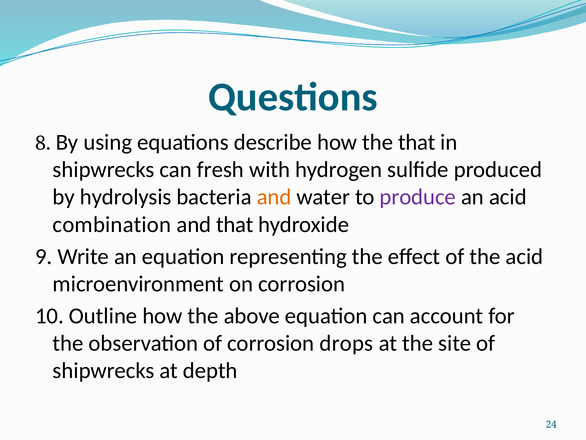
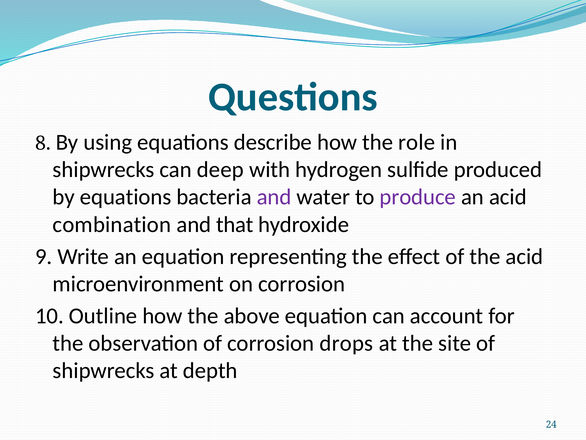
the that: that -> role (417, 142)
fresh: fresh -> deep (220, 170)
by hydrolysis: hydrolysis -> equations (126, 197)
and colour: orange -> purple (274, 197)
